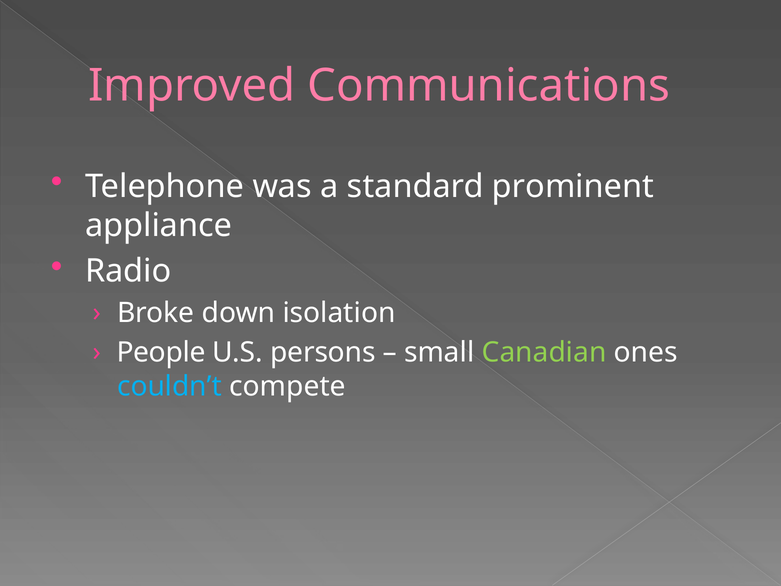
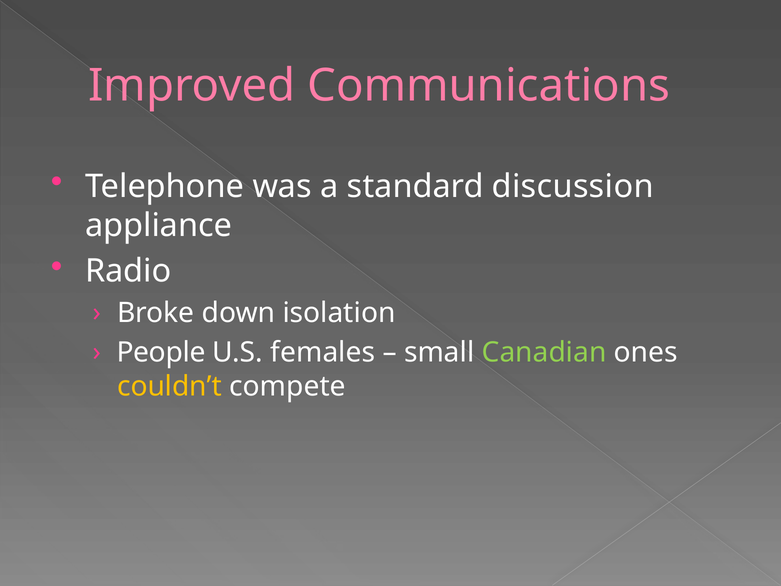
prominent: prominent -> discussion (573, 186)
persons: persons -> females (323, 352)
couldn’t colour: light blue -> yellow (169, 386)
